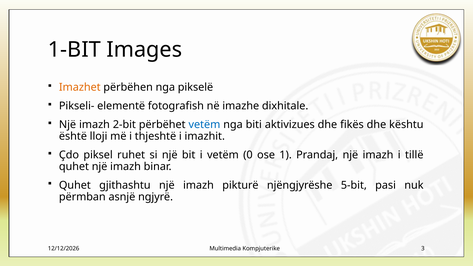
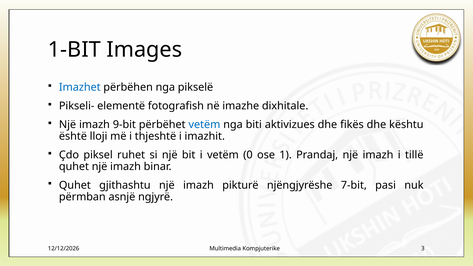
Imazhet colour: orange -> blue (80, 87)
2-bit: 2-bit -> 9-bit (124, 125)
5-bit: 5-bit -> 7-bit (354, 185)
